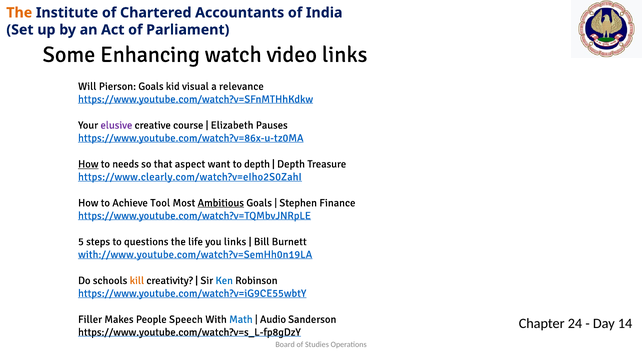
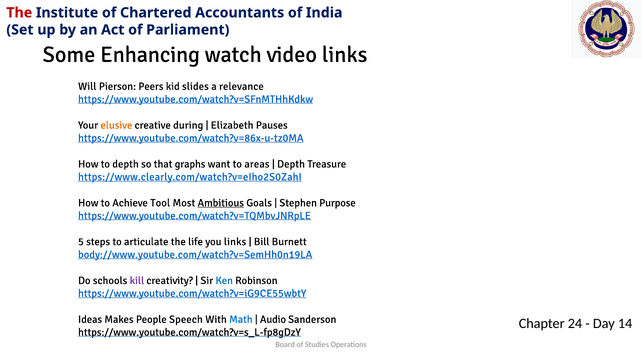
The colour: orange -> red (19, 13)
Pierson Goals: Goals -> Peers (151, 86)
visual: visual -> slides (195, 86)
elusive colour: purple -> orange (116, 125)
course: course -> during (188, 125)
How underline: present -> none (88, 164)
to needs: needs -> depth (126, 164)
aspect: aspect -> graphs (190, 164)
to depth: depth -> areas (257, 164)
Finance: Finance -> Purpose (337, 203)
questions: questions -> articulate (146, 242)
with://www.youtube.com/watch?v=SemHh0n19LA: with://www.youtube.com/watch?v=SemHh0n19LA -> body://www.youtube.com/watch?v=SemHh0n19LA (195, 255)
kill colour: orange -> purple (137, 281)
Filler: Filler -> Ideas (90, 319)
